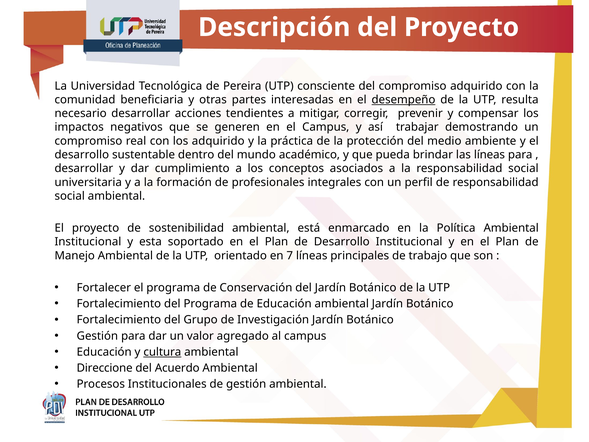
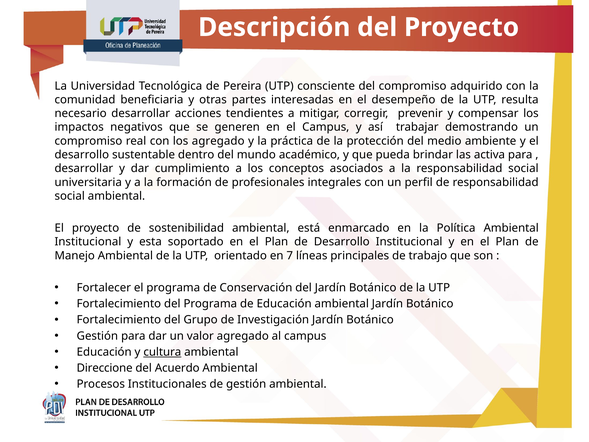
desempeño underline: present -> none (403, 100)
los adquirido: adquirido -> agregado (218, 141)
las líneas: líneas -> activa (489, 155)
